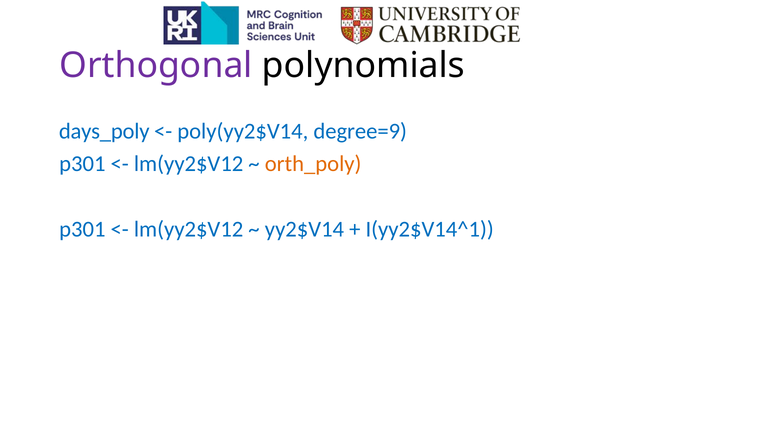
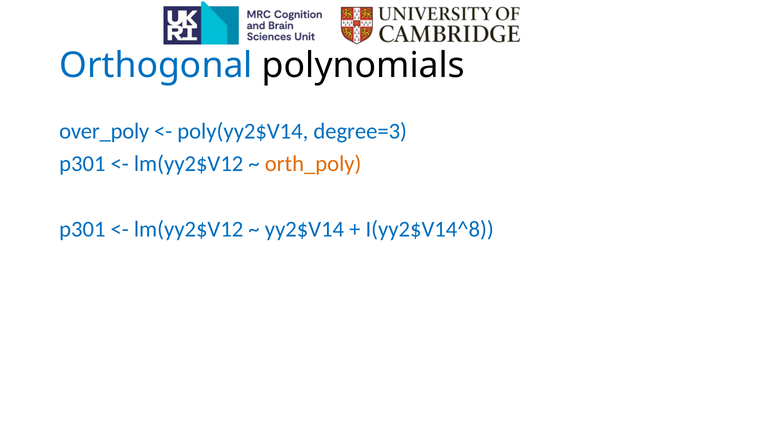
Orthogonal colour: purple -> blue (156, 65)
days_poly: days_poly -> over_poly (104, 131)
degree=9: degree=9 -> degree=3 (360, 131)
I(yy2$V14^1: I(yy2$V14^1 -> I(yy2$V14^8 (430, 229)
